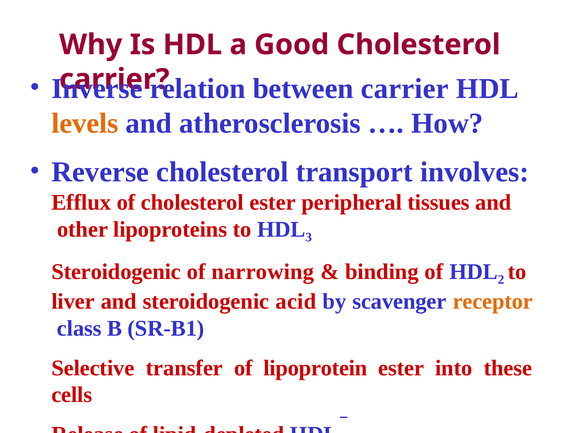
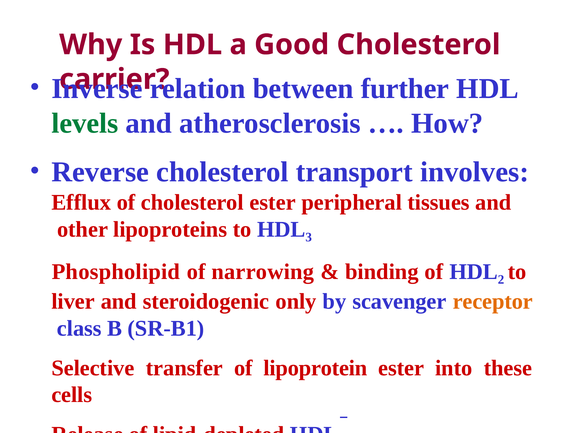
between carrier: carrier -> further (405, 89)
levels colour: orange -> green (85, 123)
Steroidogenic: Steroidogenic -> Phospholipid (116, 272)
acid: acid -> only (296, 301)
